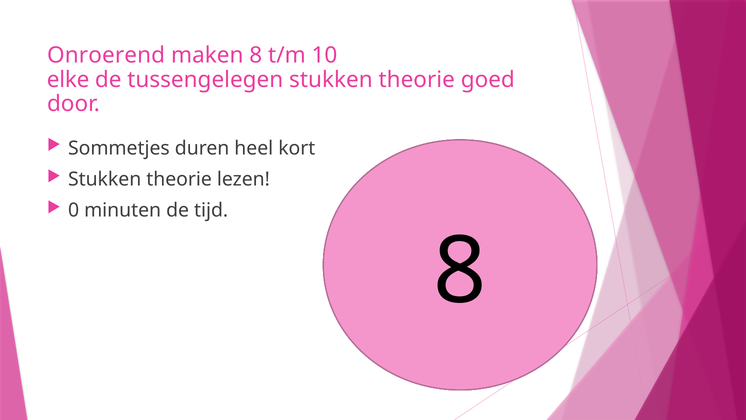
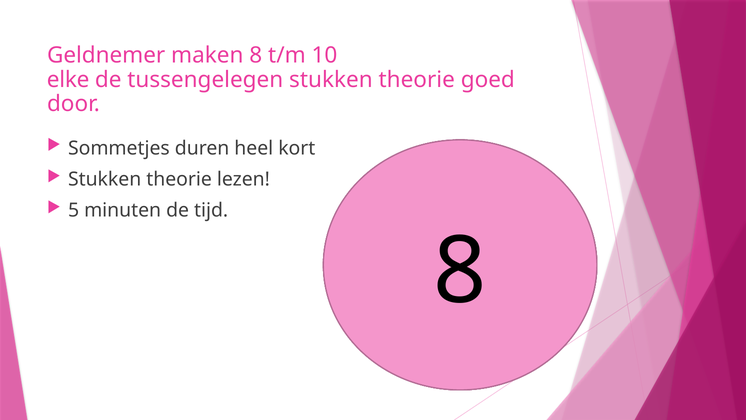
Onroerend: Onroerend -> Geldnemer (106, 55)
0: 0 -> 5 (74, 210)
